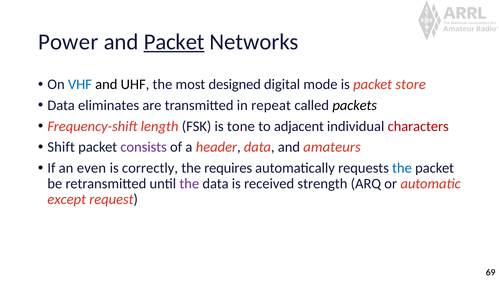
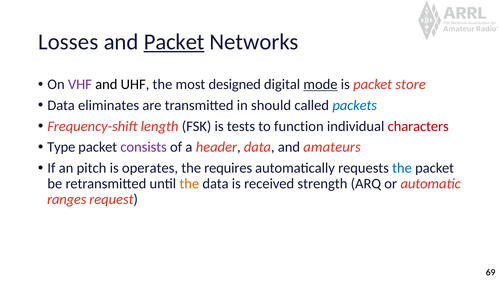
Power: Power -> Losses (68, 42)
VHF colour: blue -> purple (80, 84)
mode underline: none -> present (320, 84)
repeat: repeat -> should (271, 105)
packets colour: black -> blue (355, 105)
tone: tone -> tests (241, 126)
adjacent: adjacent -> function (299, 126)
Shift: Shift -> Type (61, 147)
even: even -> pitch (92, 168)
correctly: correctly -> operates (150, 168)
the colour: purple -> orange (189, 184)
except: except -> ranges (67, 199)
